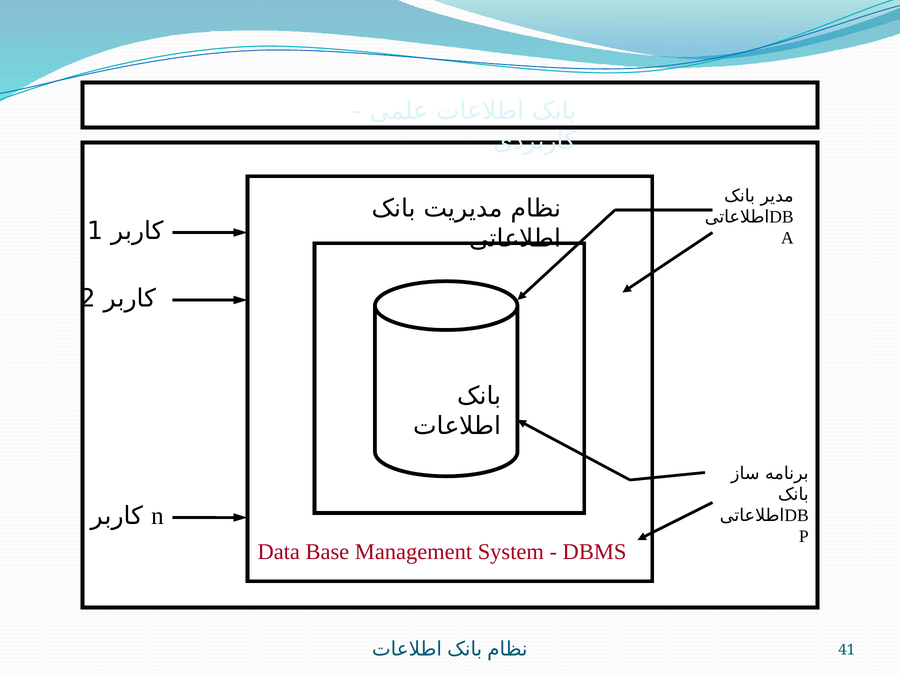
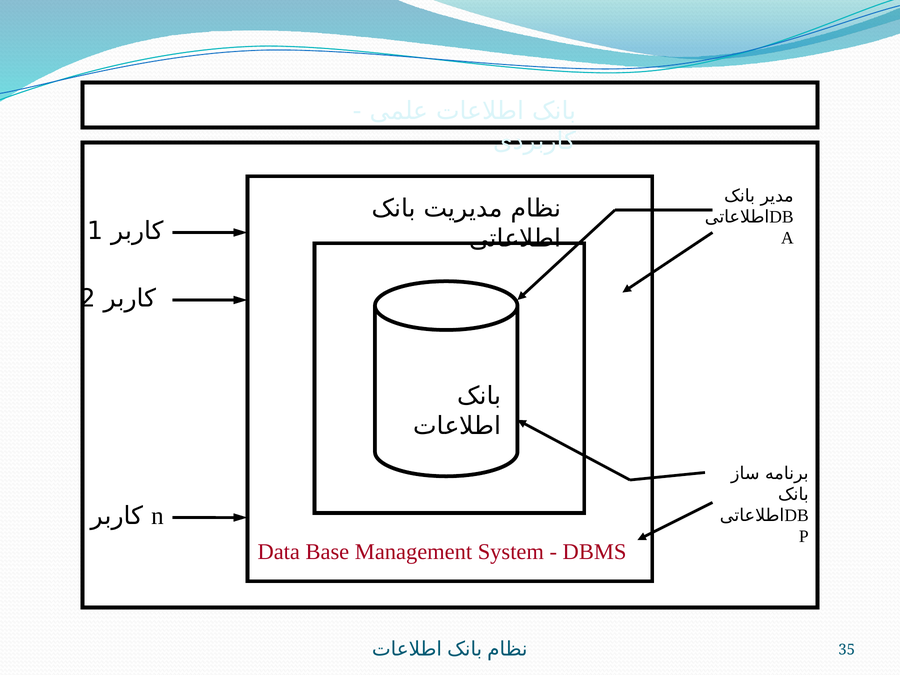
41: 41 -> 35 (847, 650)
